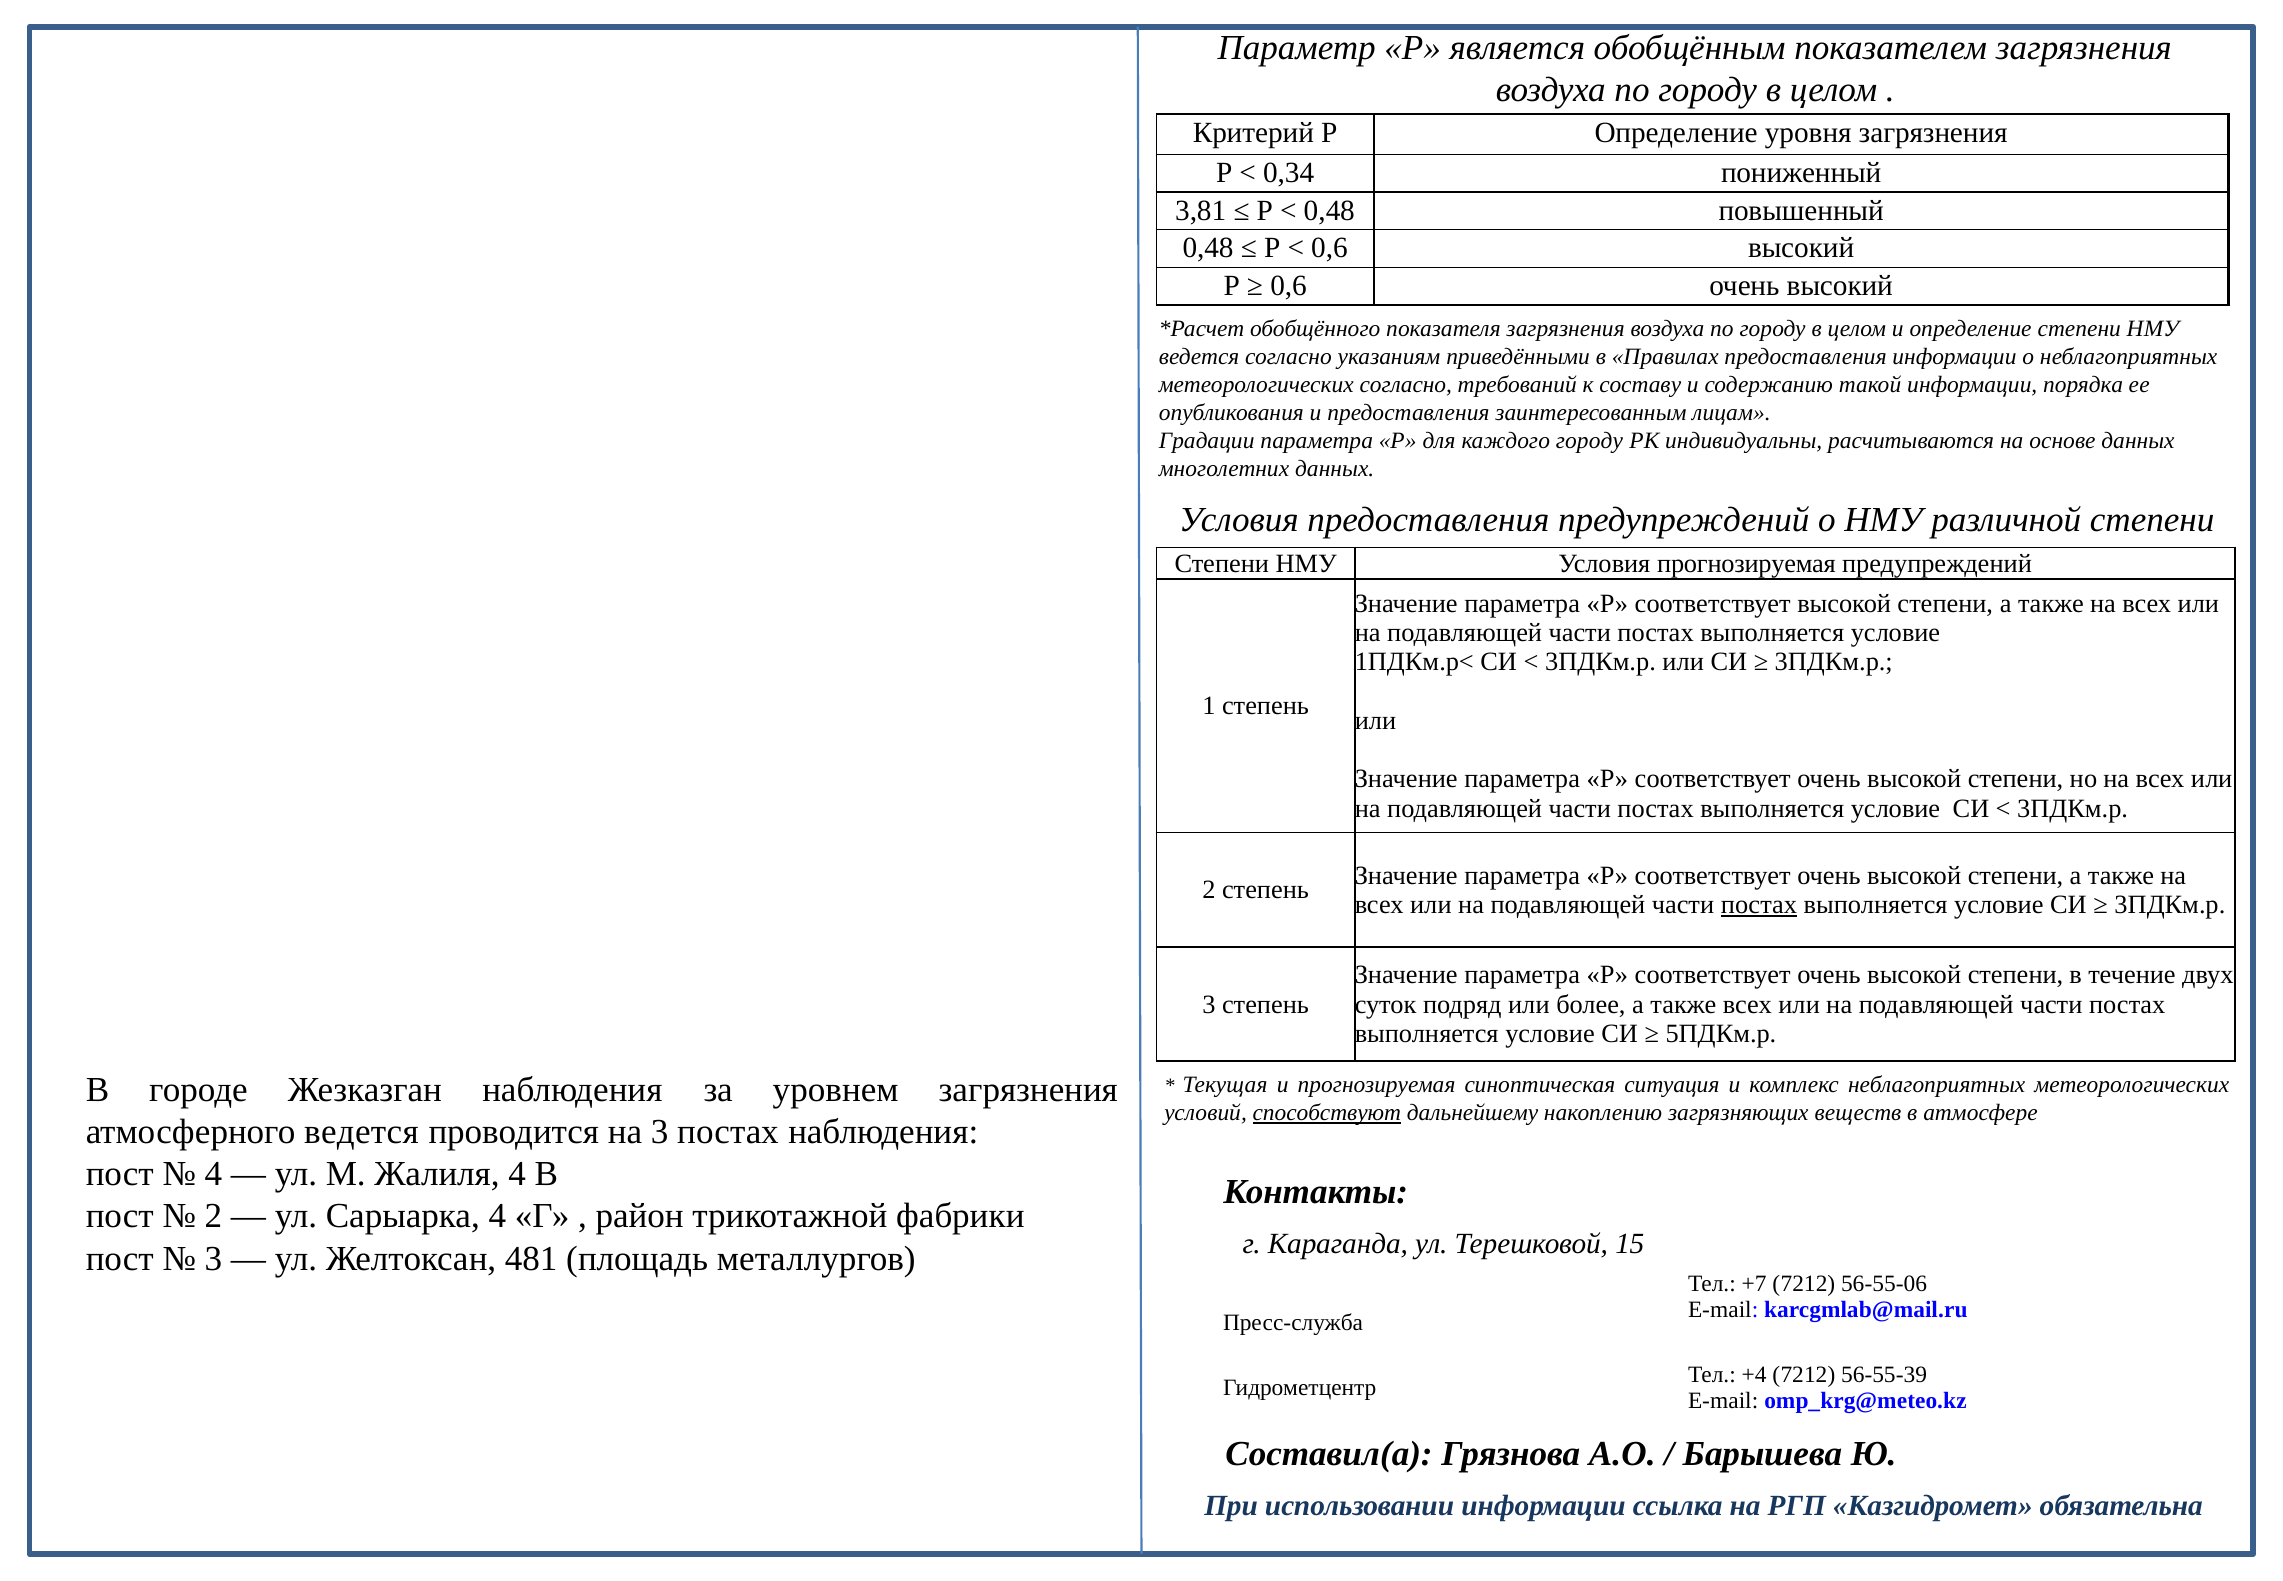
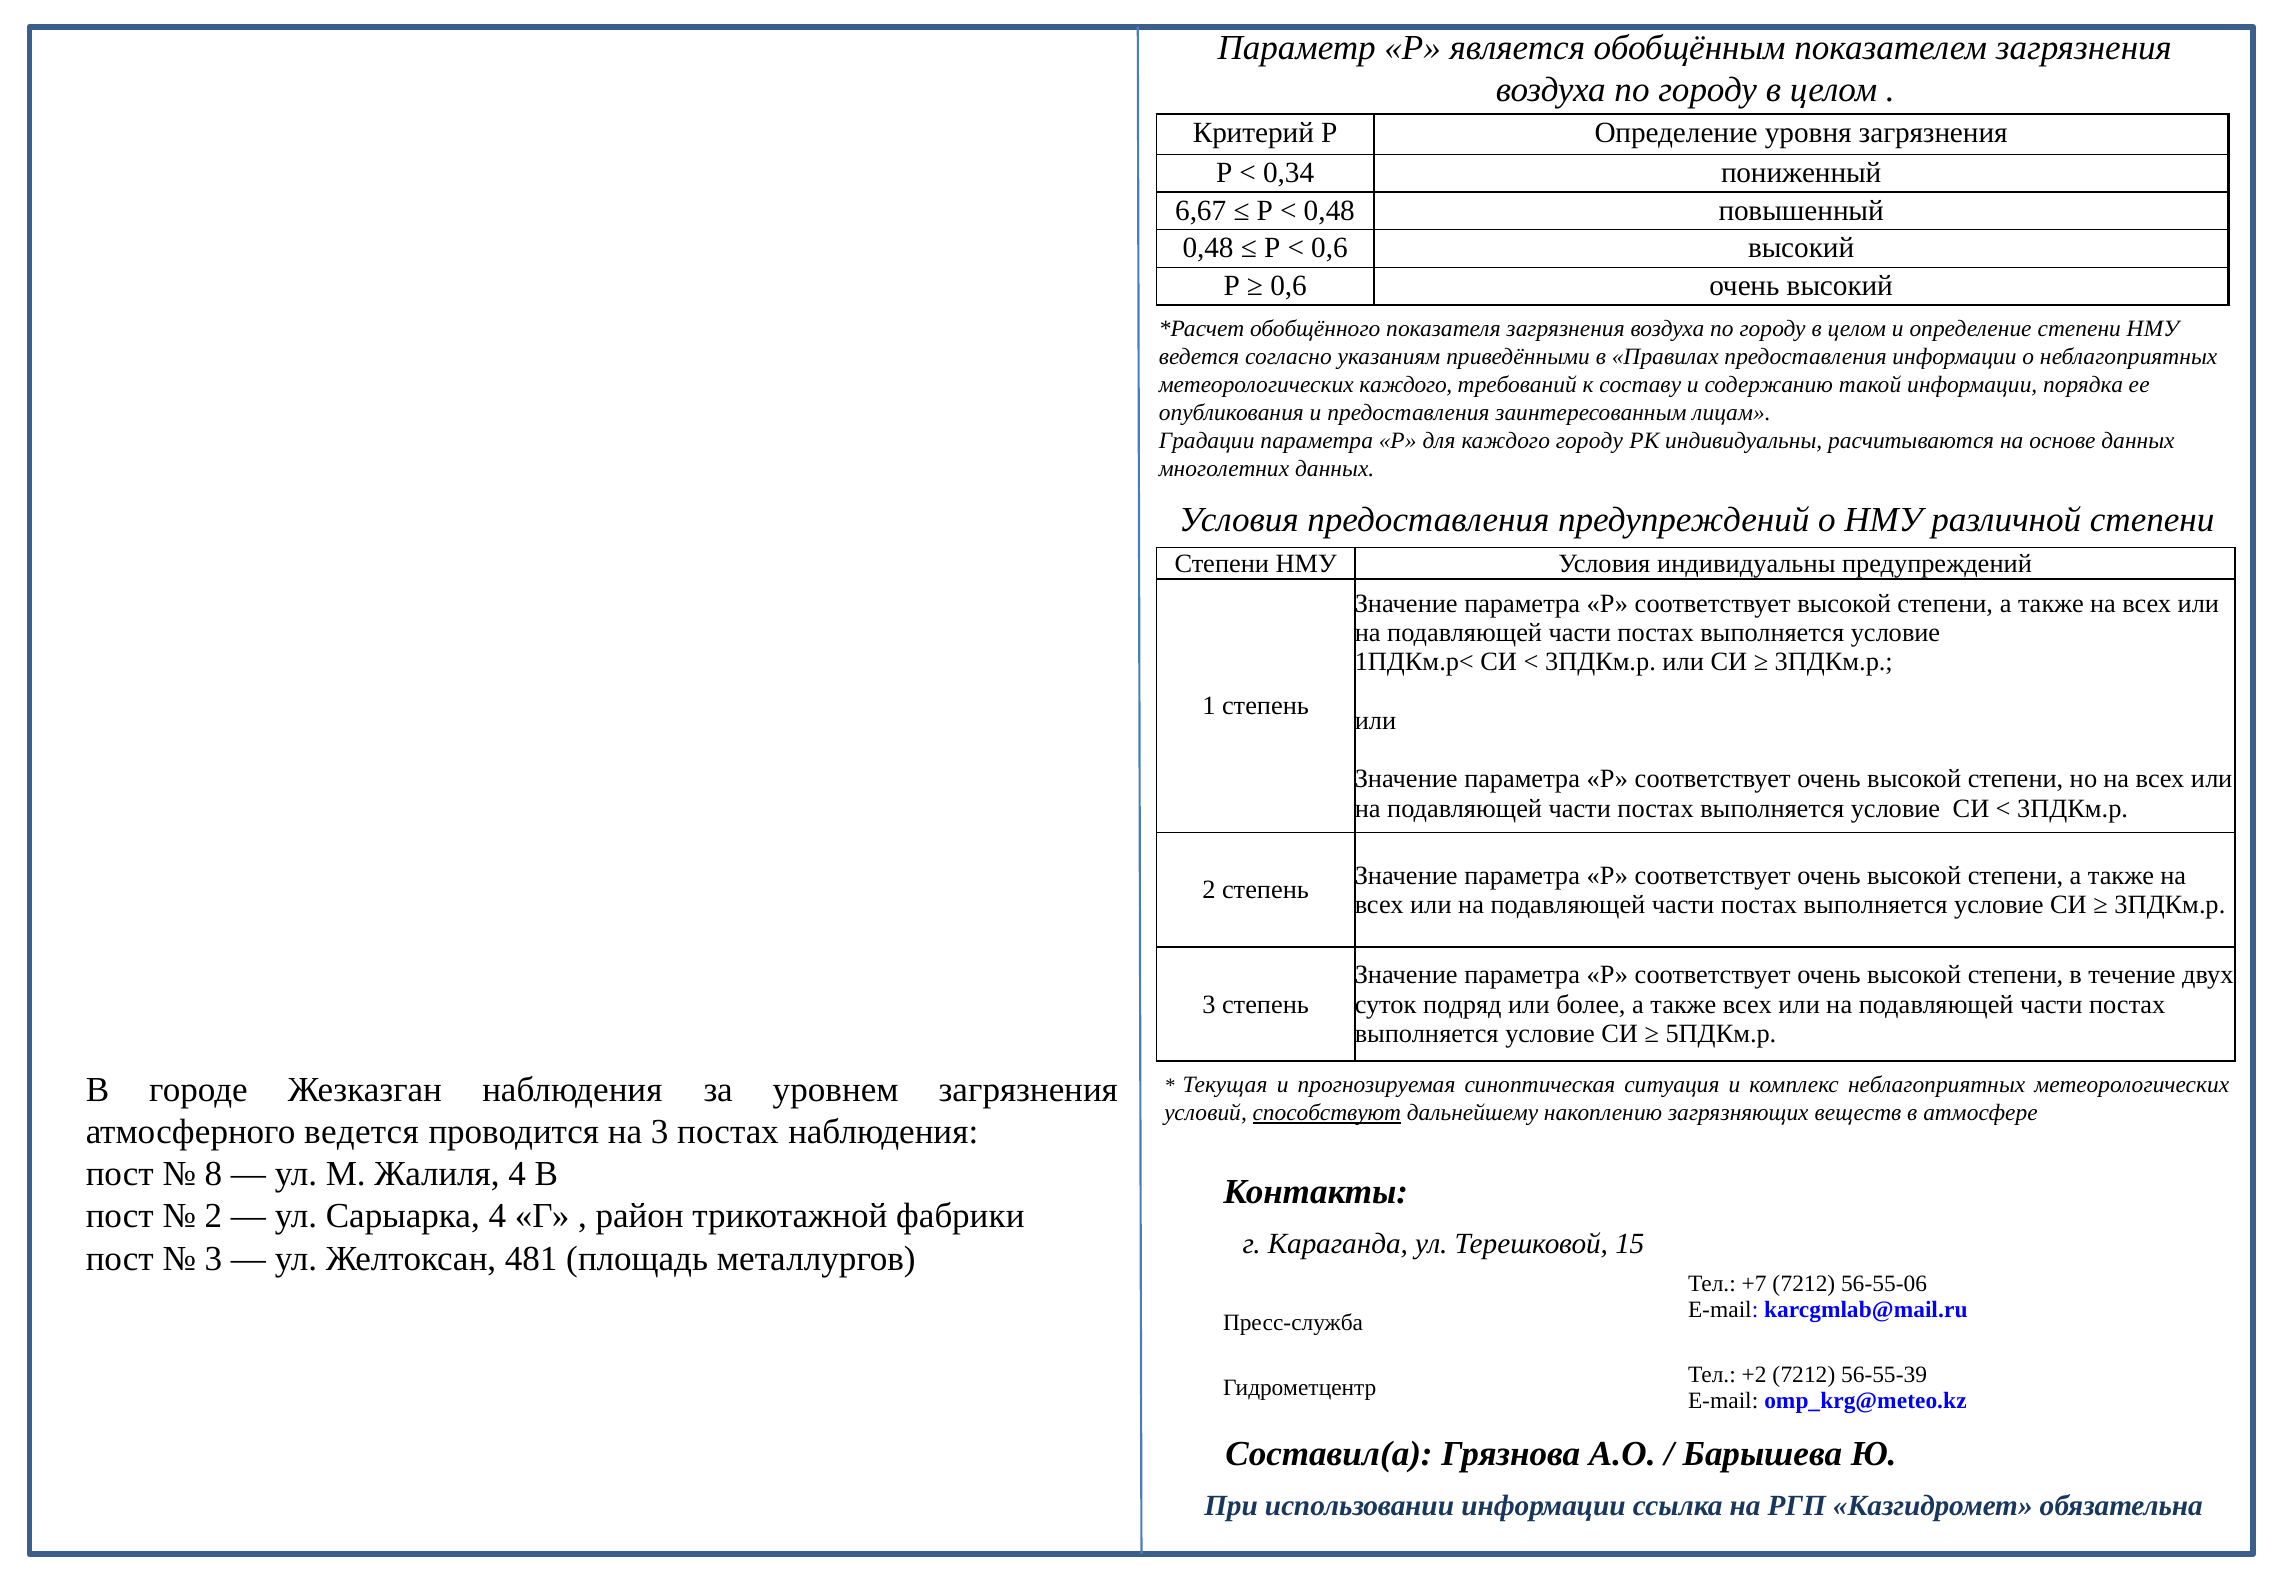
3,81: 3,81 -> 6,67 (1201, 210)
метеорологических согласно: согласно -> каждого (1406, 385)
Условия прогнозируемая: прогнозируемая -> индивидуальны (1746, 563)
постах underline: present -> none (1759, 904)
4: 4 -> 8 (213, 1174)
+4: +4 -> +2 (1754, 1375)
